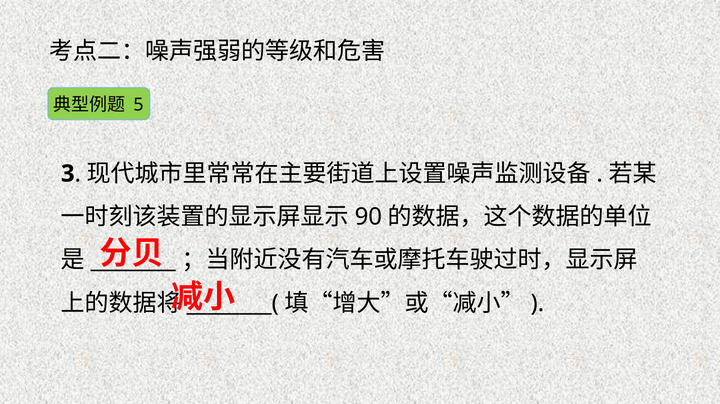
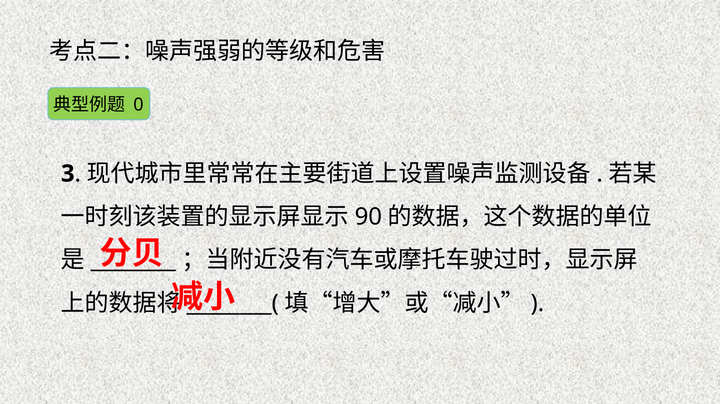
5: 5 -> 0 (139, 105)
